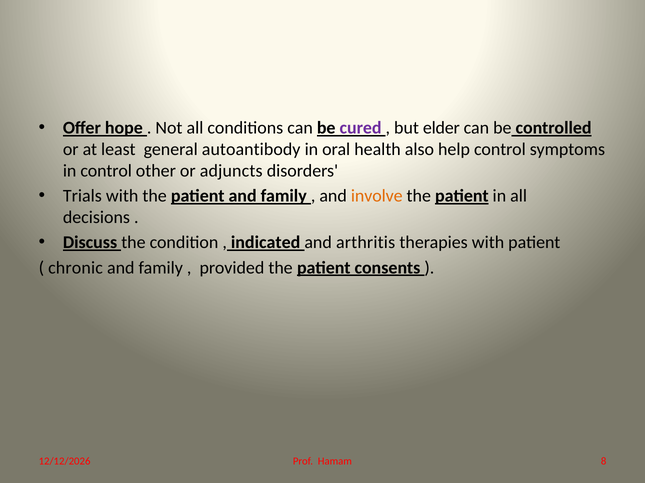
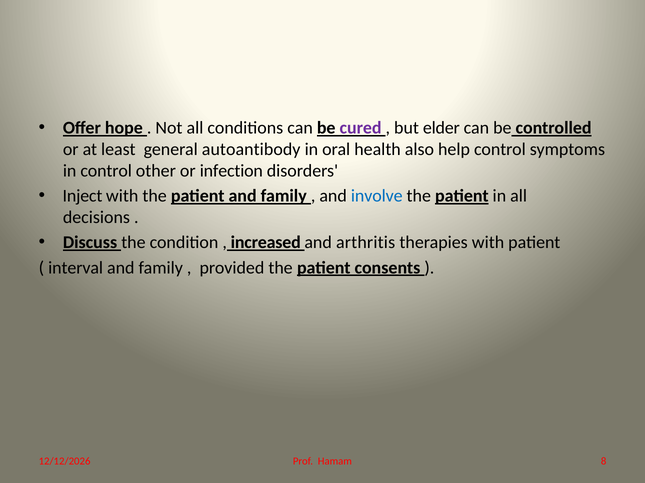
adjuncts: adjuncts -> infection (231, 171)
Trials: Trials -> Inject (82, 196)
involve colour: orange -> blue (377, 196)
indicated: indicated -> increased (266, 243)
chronic: chronic -> interval (76, 268)
